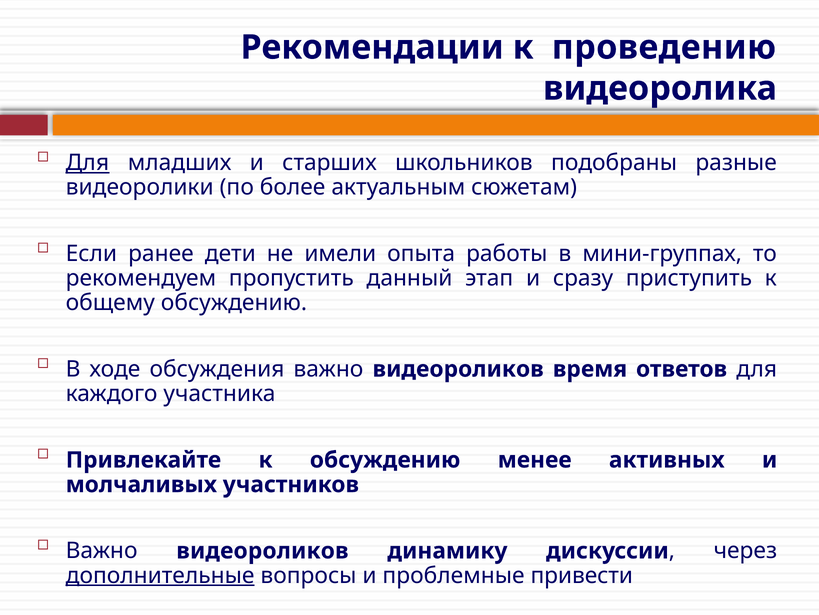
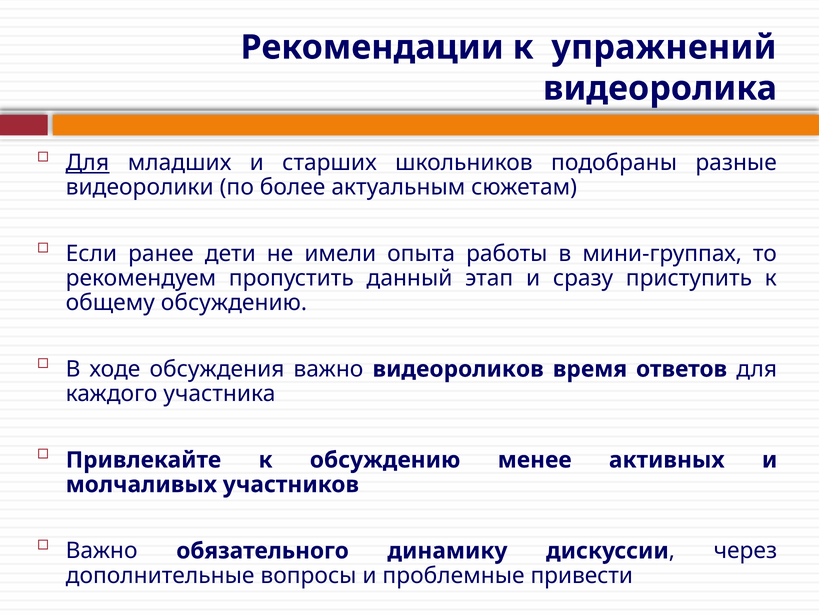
проведению: проведению -> упражнений (664, 47)
видеороликов: видеороликов -> обязательного (263, 550)
дополнительные underline: present -> none (160, 575)
